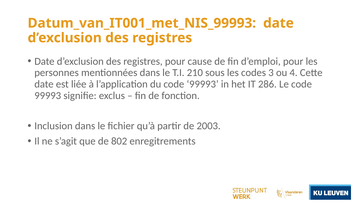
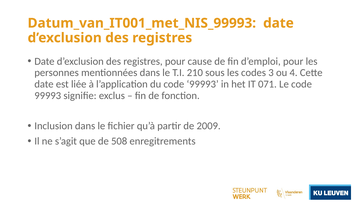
286: 286 -> 071 (267, 84)
2003: 2003 -> 2009 (209, 126)
802: 802 -> 508 (119, 141)
